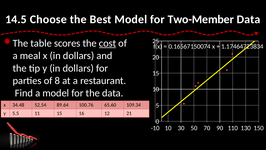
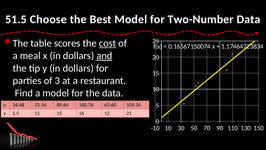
14.5: 14.5 -> 51.5 (16, 19)
Two-Member: Two-Member -> Two-Number (201, 19)
and underline: none -> present (104, 56)
8: 8 -> 3 (57, 80)
